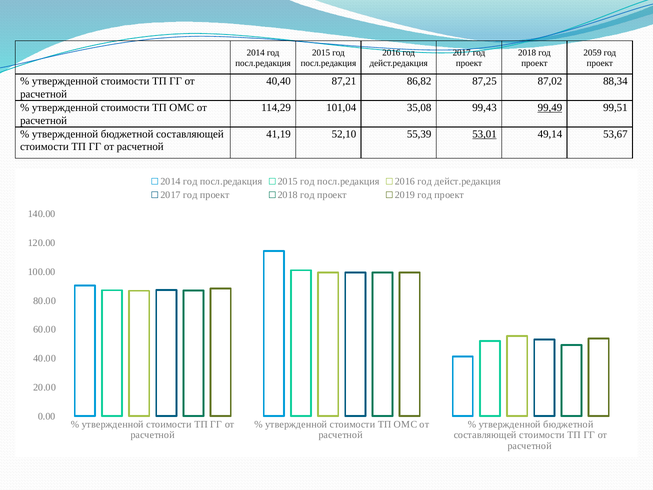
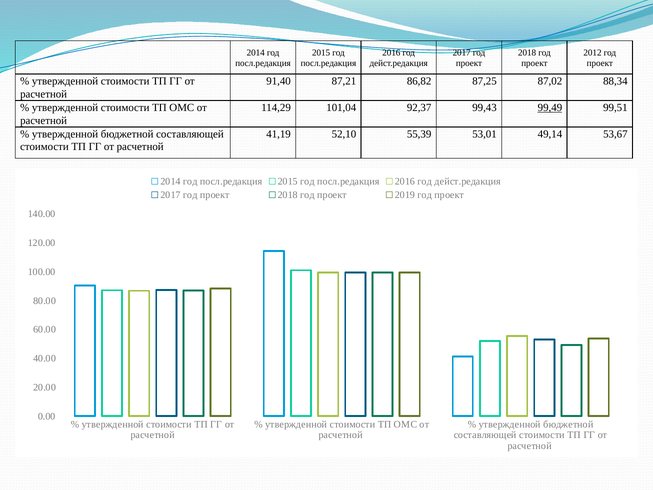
2059: 2059 -> 2012 (593, 52)
40,40: 40,40 -> 91,40 (279, 81)
35,08: 35,08 -> 92,37 (419, 107)
53,01 underline: present -> none (485, 134)
